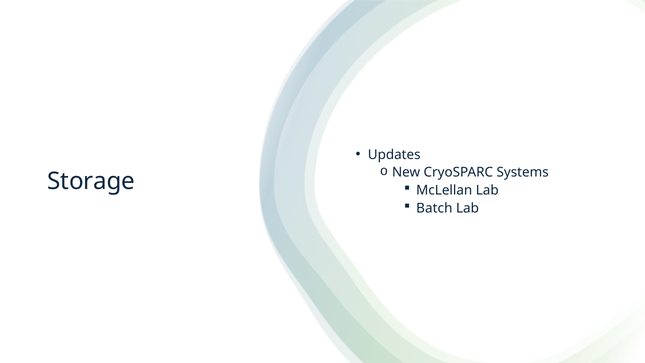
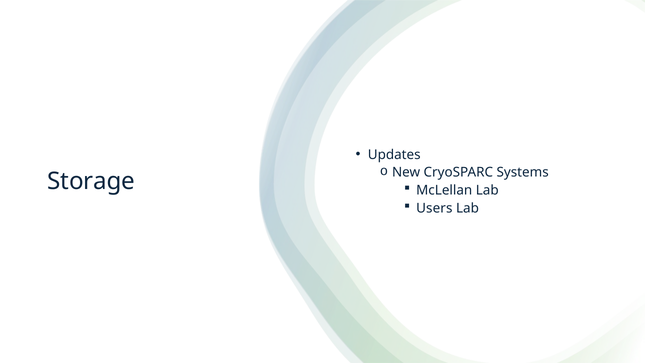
Batch: Batch -> Users (434, 208)
